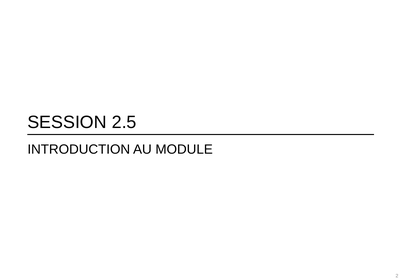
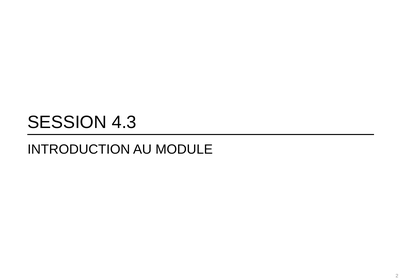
2.5: 2.5 -> 4.3 (124, 122)
